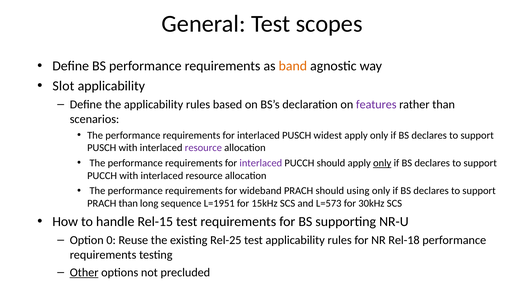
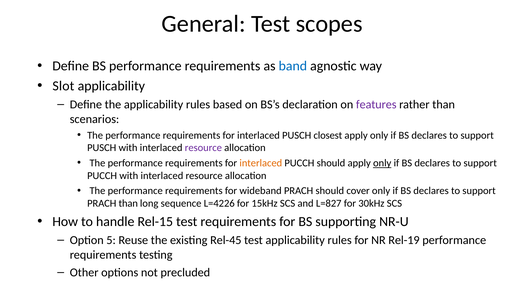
band colour: orange -> blue (293, 66)
widest: widest -> closest (328, 136)
interlaced colour: purple -> orange (261, 163)
using: using -> cover (358, 191)
L=1951: L=1951 -> L=4226 (219, 204)
L=573: L=573 -> L=827 (329, 204)
0: 0 -> 5 (111, 241)
Rel-25: Rel-25 -> Rel-45 (226, 241)
Rel-18: Rel-18 -> Rel-19 (404, 241)
Other underline: present -> none (84, 273)
